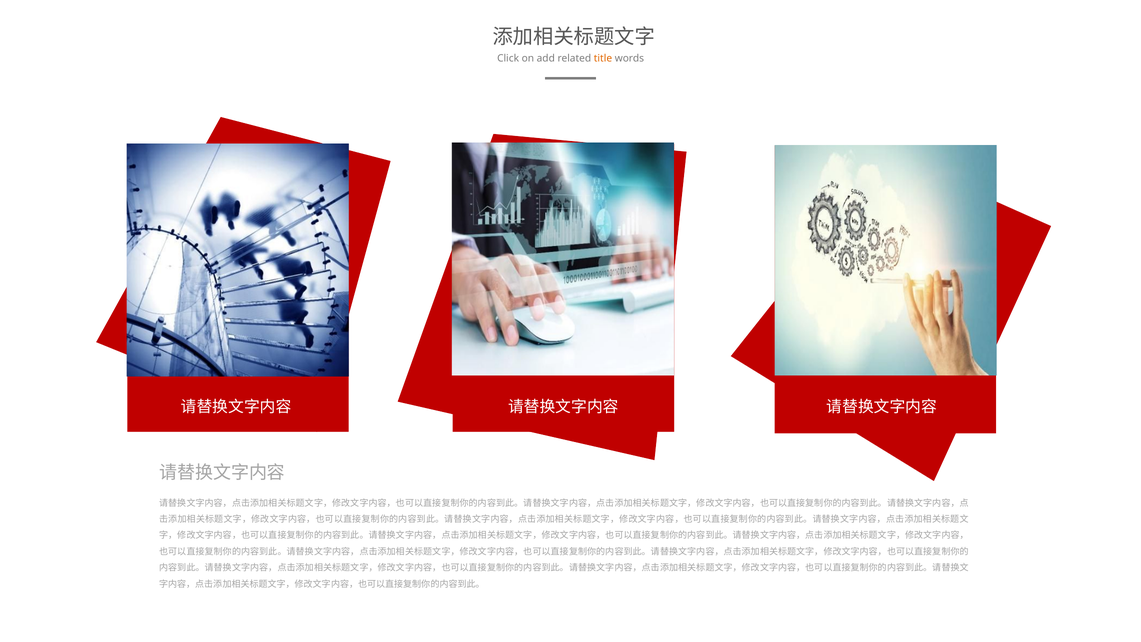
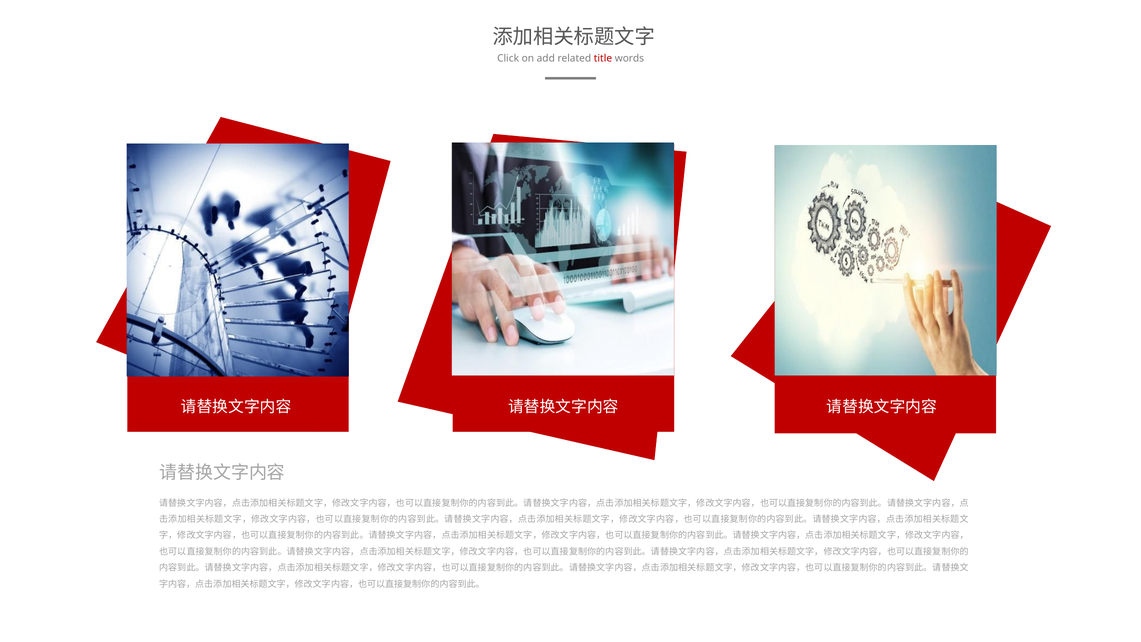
title colour: orange -> red (603, 58)
